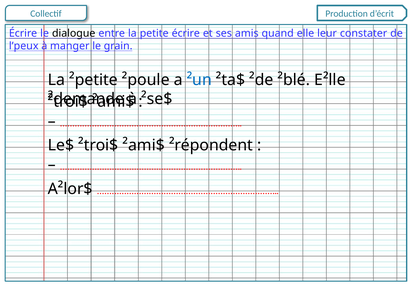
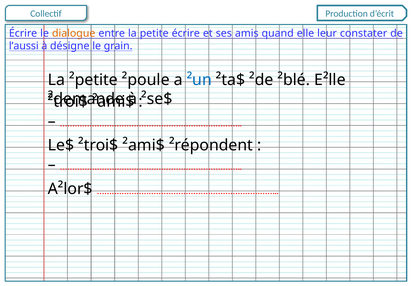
dialogue colour: black -> orange (74, 33)
l’peux: l’peux -> l’aussi (24, 46)
manger: manger -> désigne (70, 46)
